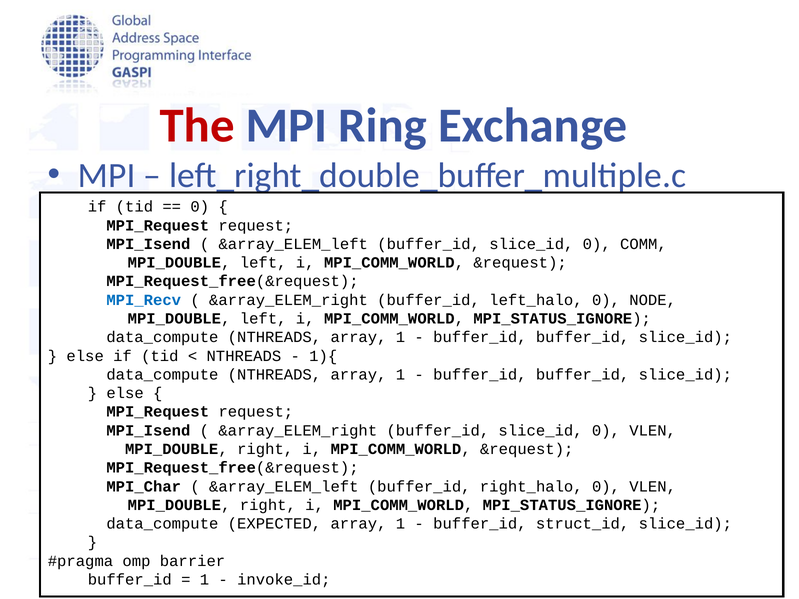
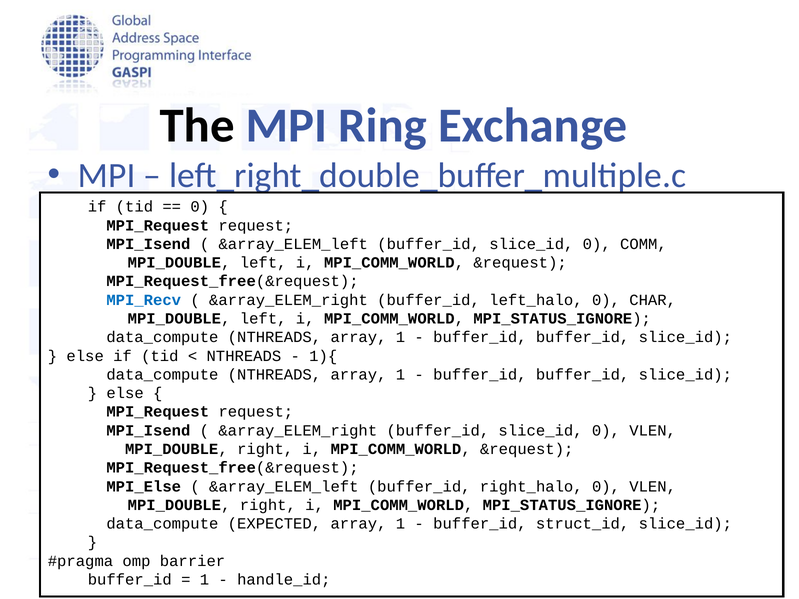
The colour: red -> black (197, 126)
NODE: NODE -> CHAR (653, 300)
MPI_Char: MPI_Char -> MPI_Else (144, 487)
invoke_id: invoke_id -> handle_id (284, 580)
